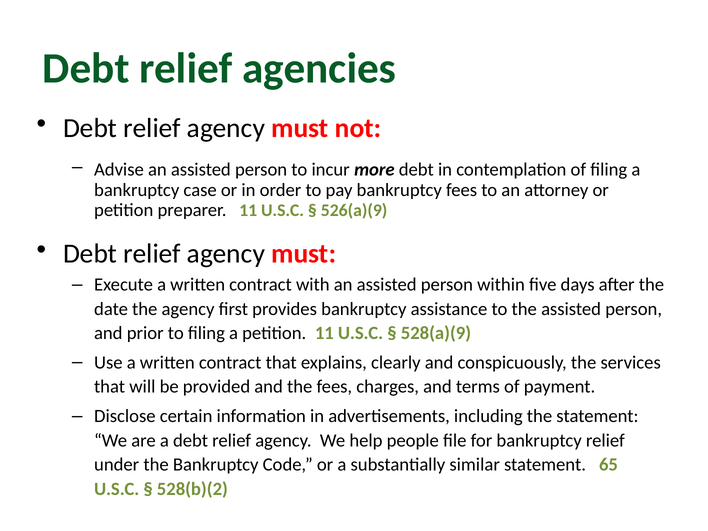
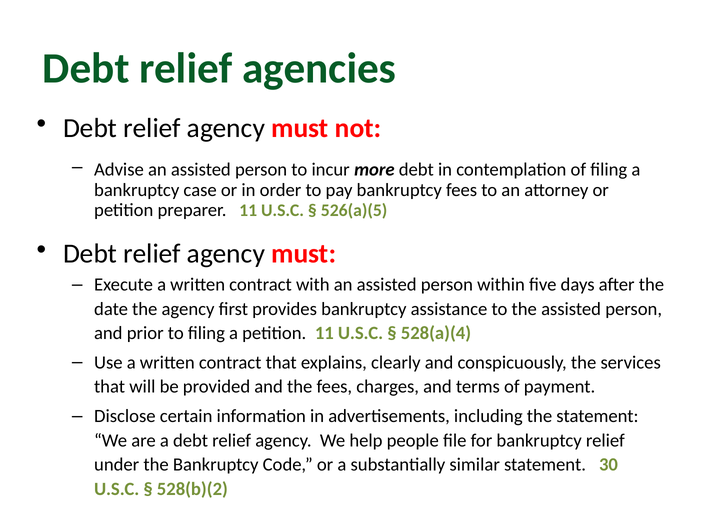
526(a)(9: 526(a)(9 -> 526(a)(5 (354, 210)
528(a)(9: 528(a)(9 -> 528(a)(4 (436, 333)
65: 65 -> 30 (608, 465)
